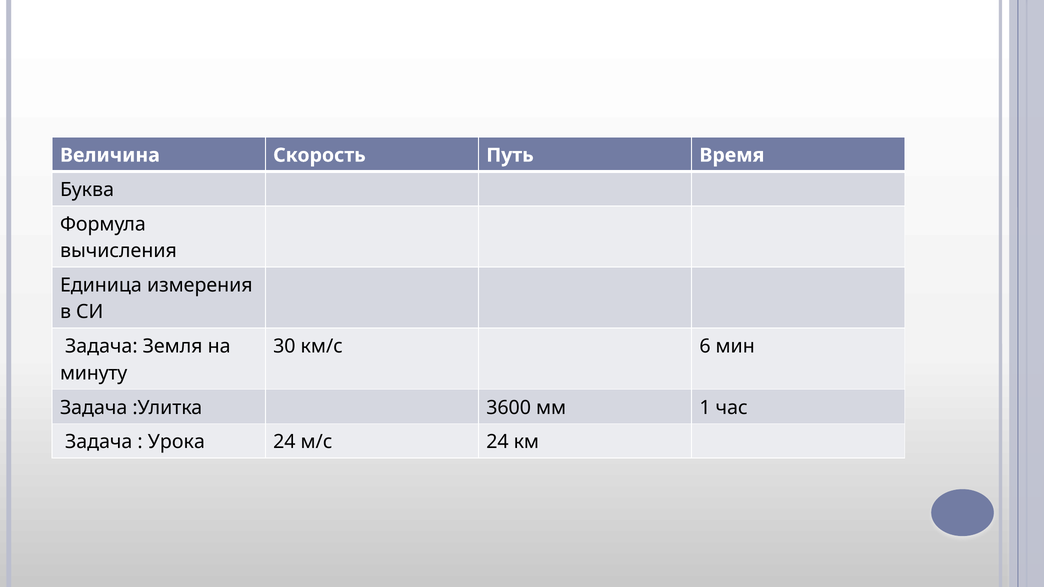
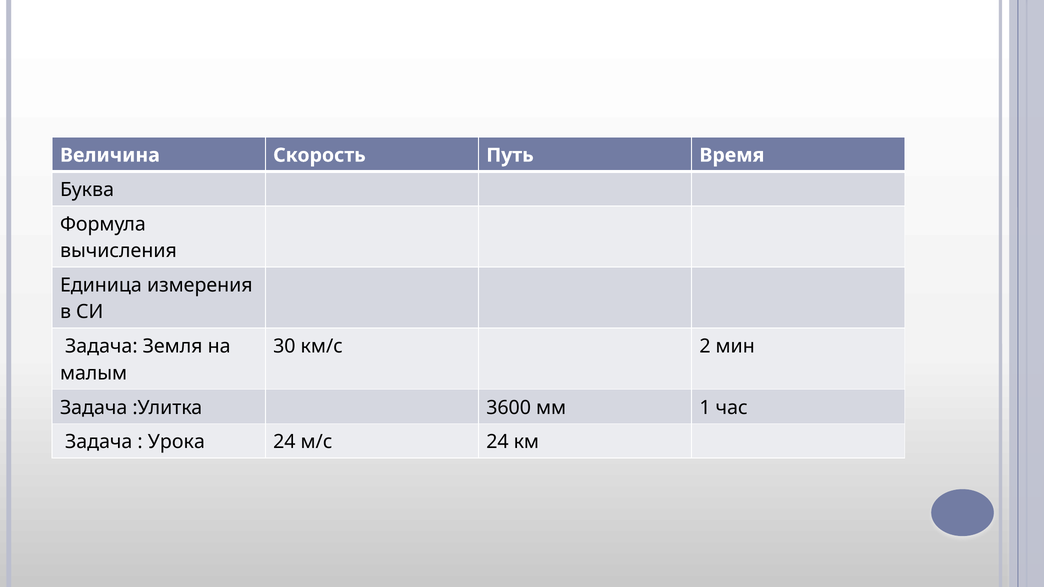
6: 6 -> 2 (705, 347)
минуту: минуту -> малым (94, 373)
